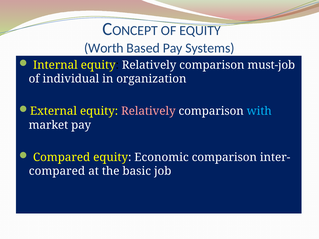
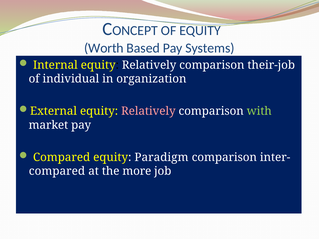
must-job: must-job -> their-job (271, 65)
with colour: light blue -> light green (259, 111)
Economic: Economic -> Paradigm (161, 157)
basic: basic -> more (137, 171)
